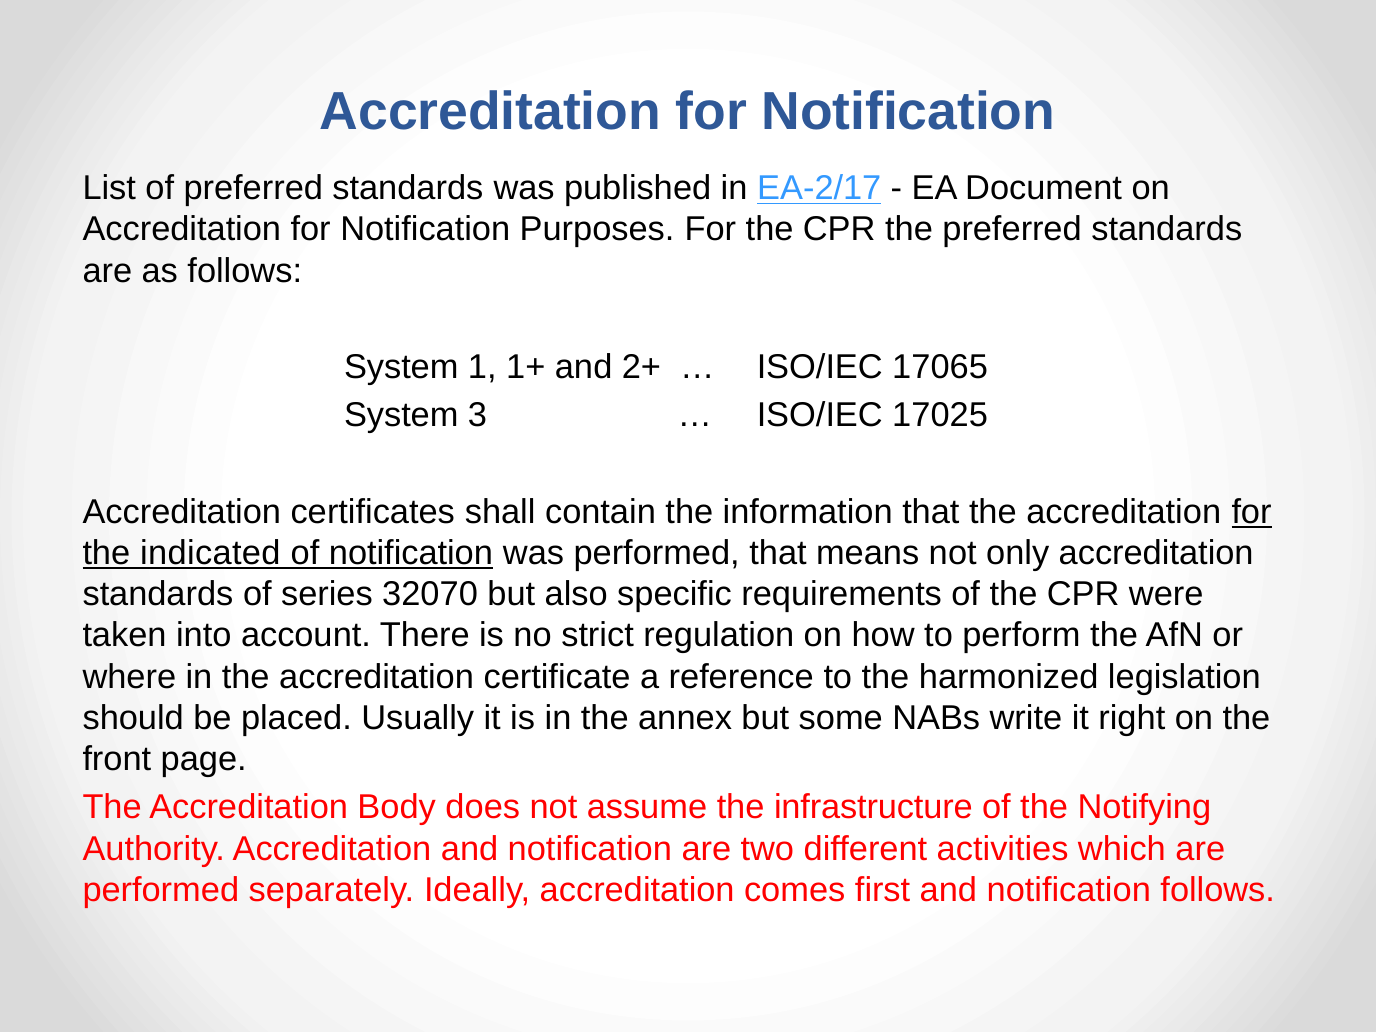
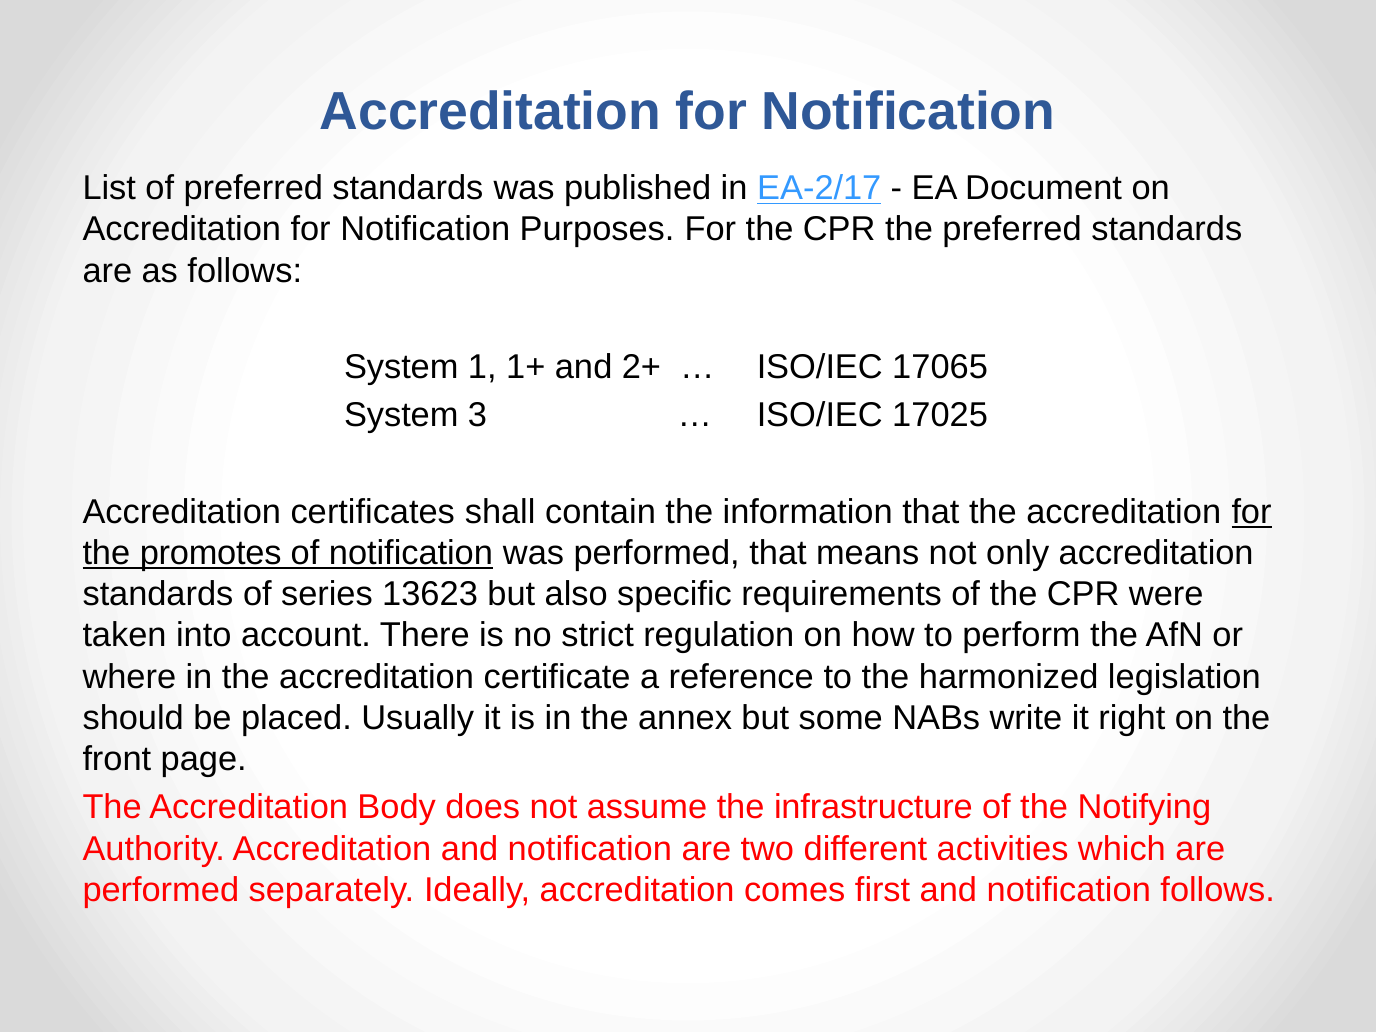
indicated: indicated -> promotes (211, 553)
32070: 32070 -> 13623 (430, 594)
